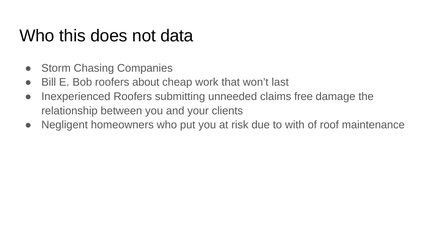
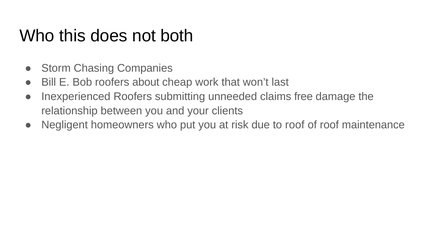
data: data -> both (177, 36)
to with: with -> roof (295, 125)
